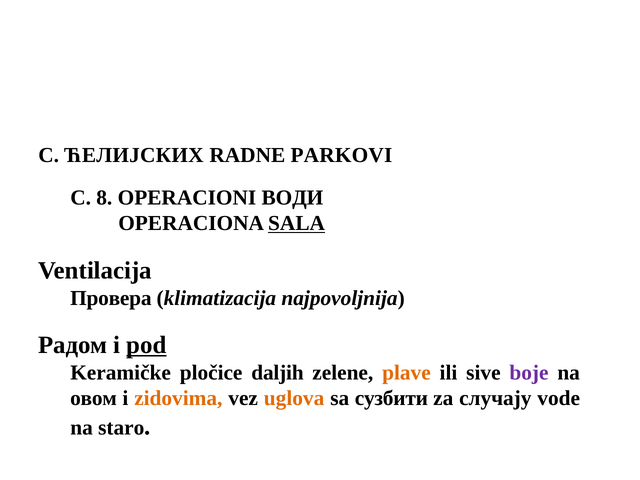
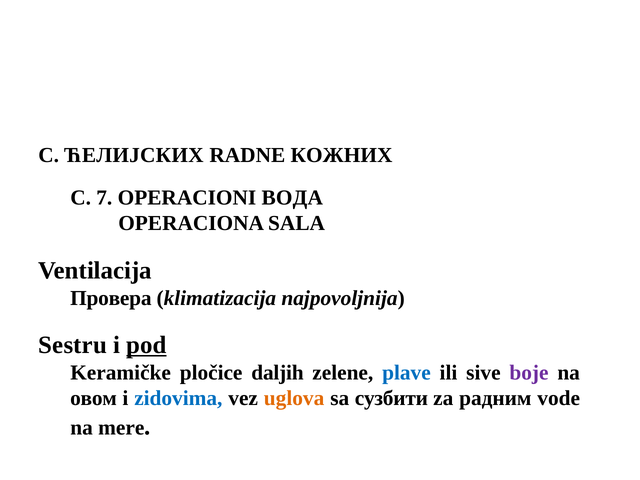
PARKOVI: PARKOVI -> КОЖНИХ (342, 155)
8: 8 -> 7 (104, 198)
ВОДИ: ВОДИ -> ВОДА (292, 198)
SALA underline: present -> none (297, 223)
Радом: Радом -> Sestru (73, 345)
plave colour: orange -> blue (406, 373)
zidovima colour: orange -> blue (178, 398)
случају: случају -> радним (495, 398)
staro: staro -> mere (121, 428)
